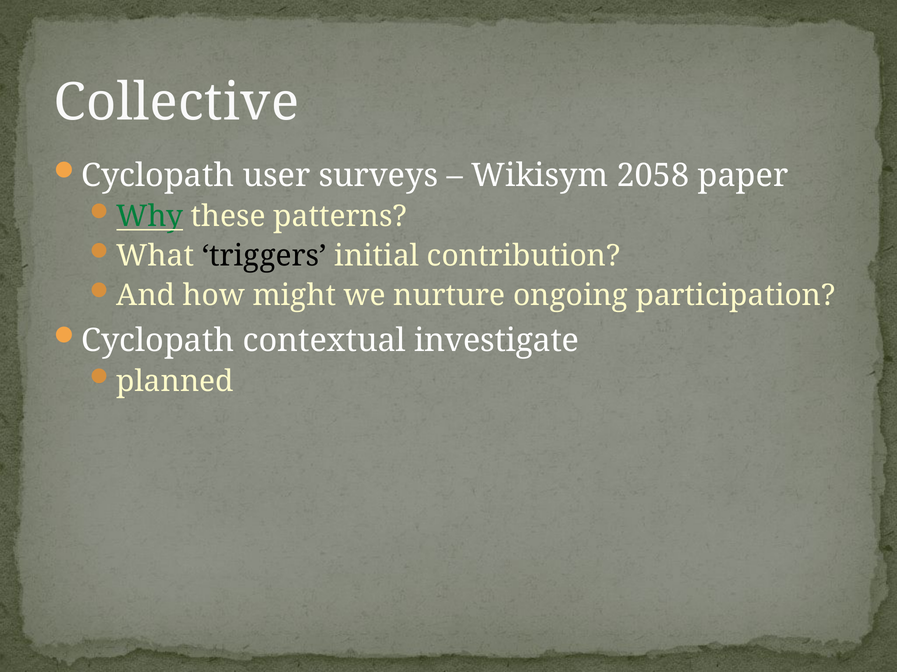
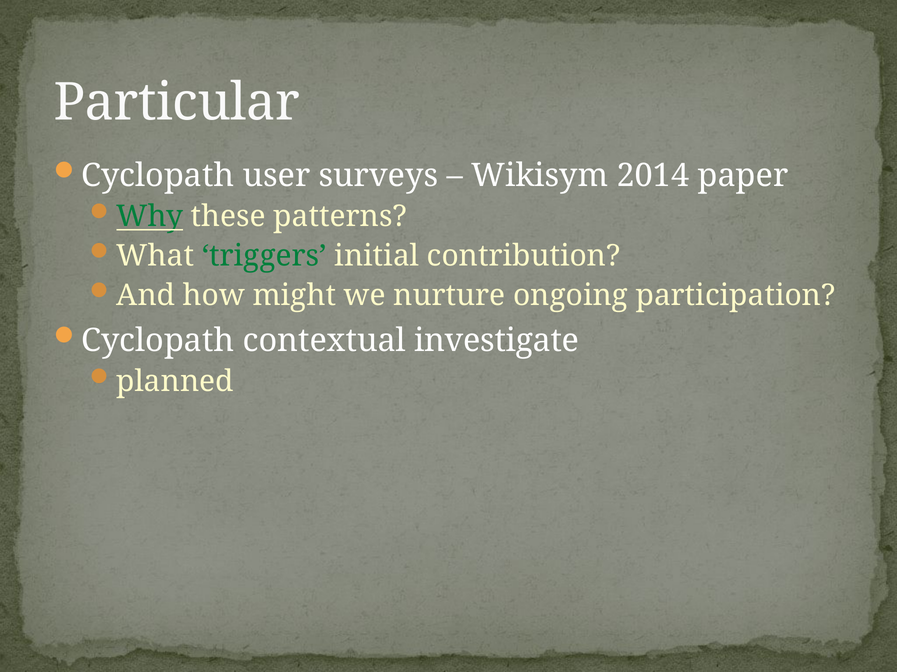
Collective: Collective -> Particular (177, 102)
2058: 2058 -> 2014 (653, 176)
triggers colour: black -> green (264, 256)
